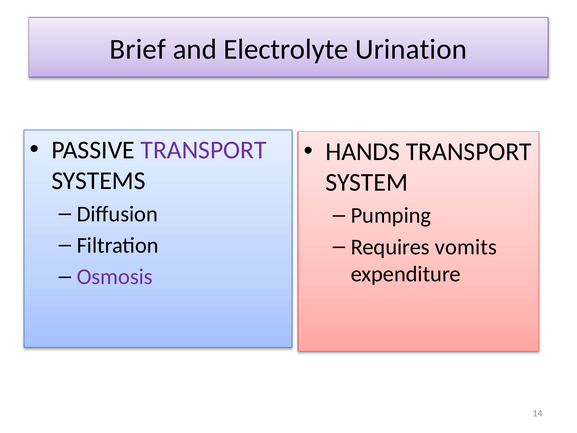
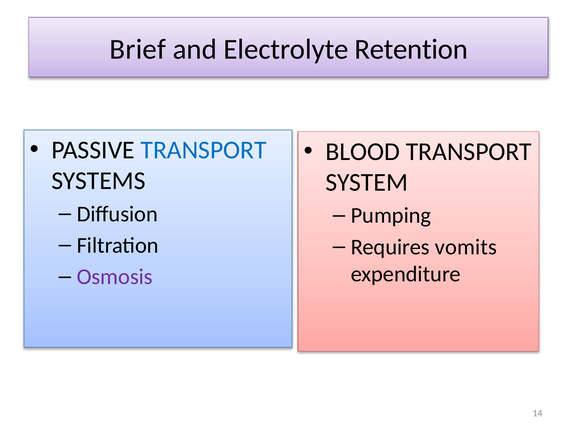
Urination: Urination -> Retention (411, 49)
TRANSPORT colour: purple -> blue (204, 150)
HANDS: HANDS -> BLOOD (363, 152)
